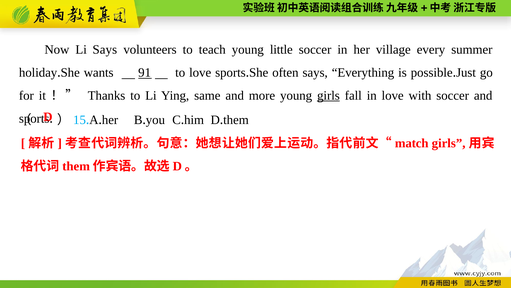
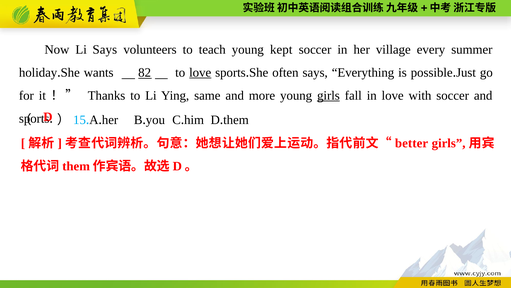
little: little -> kept (281, 49)
91: 91 -> 82 (145, 72)
love underline: none -> present (200, 72)
match: match -> better (412, 143)
